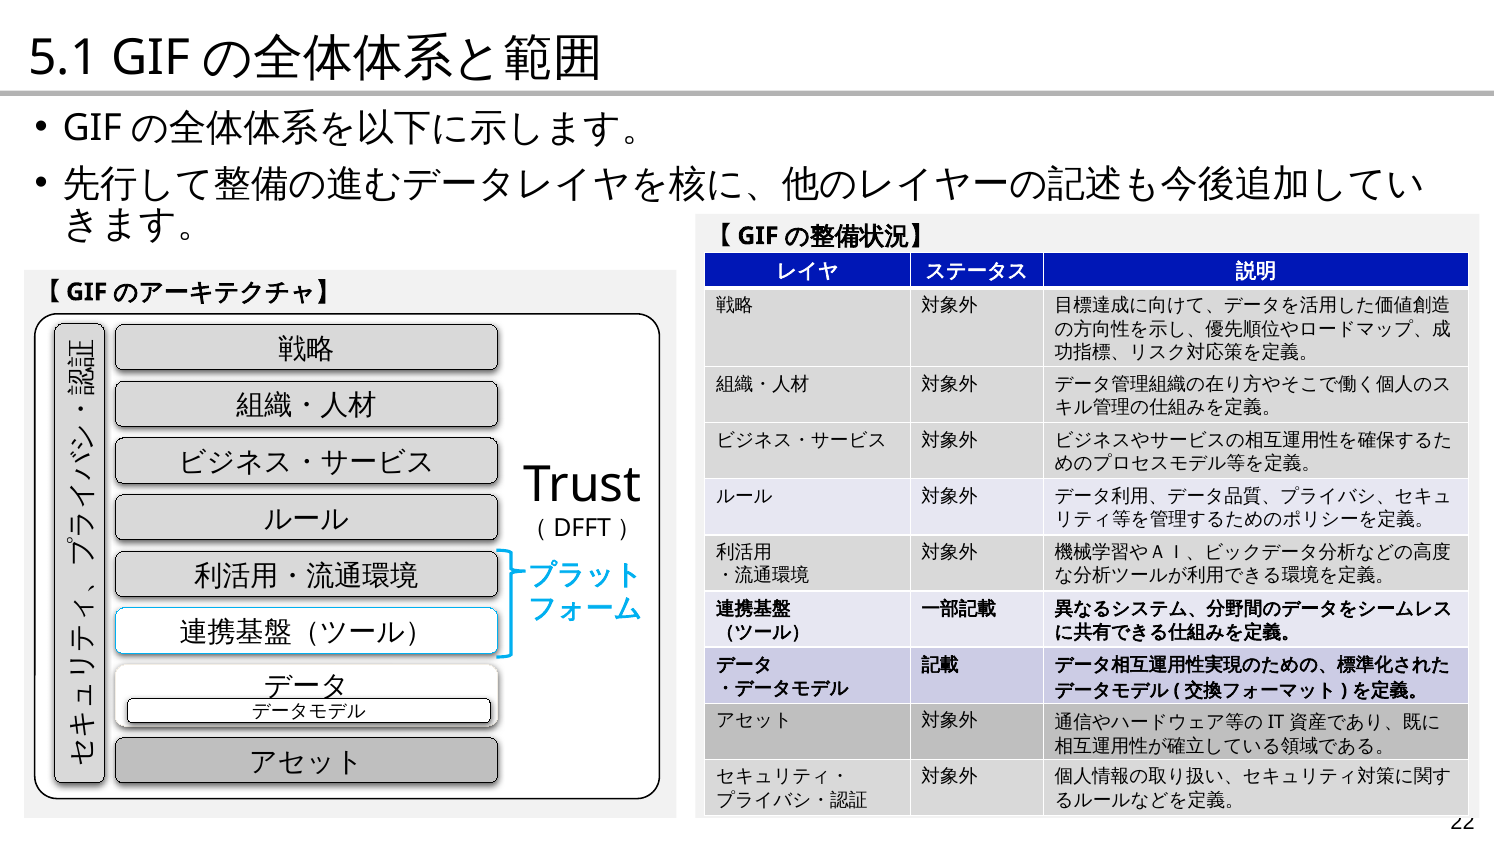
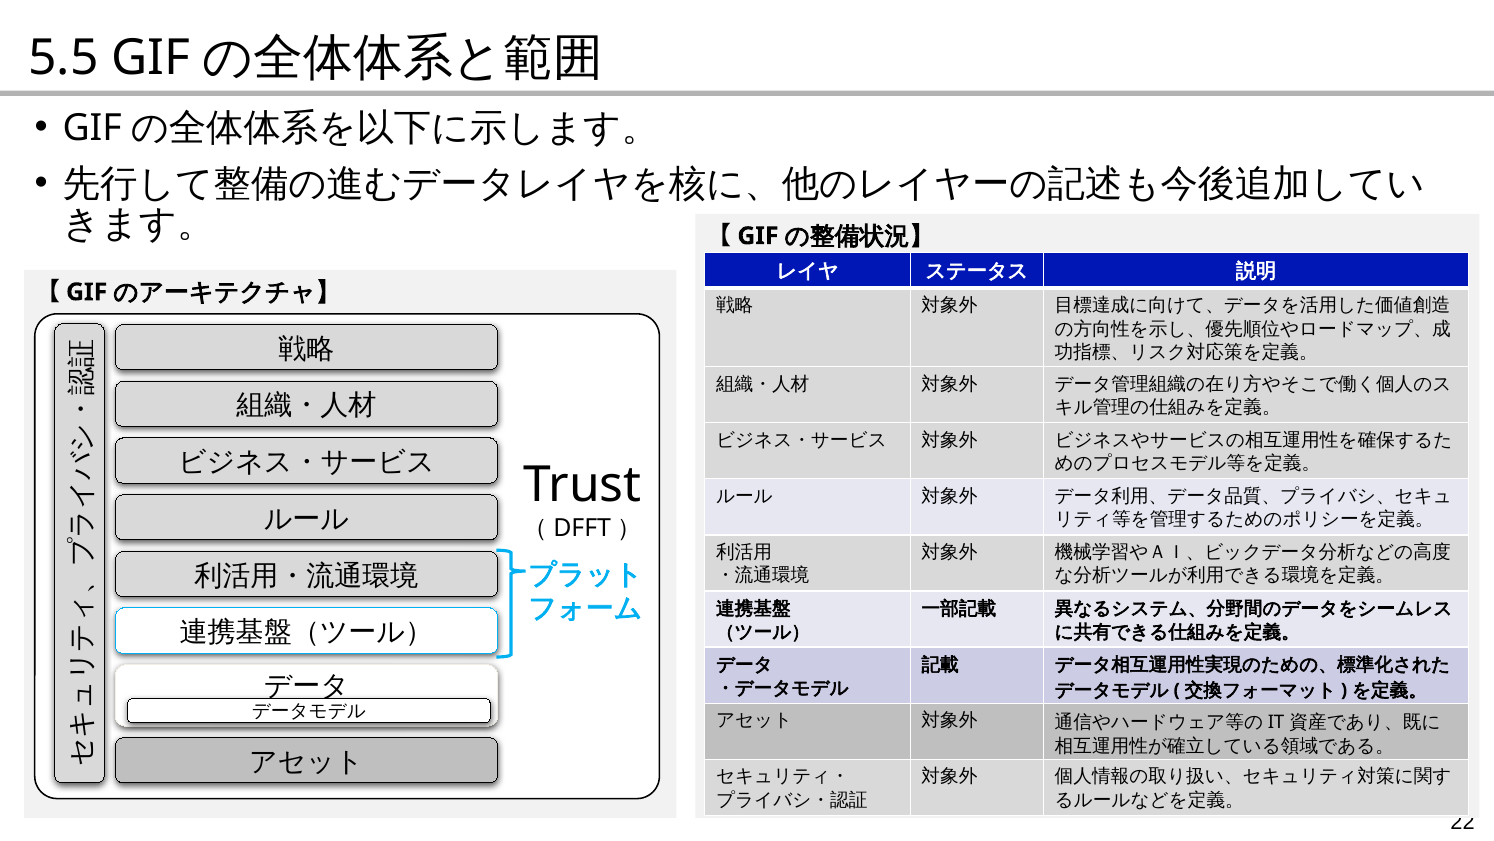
5.1: 5.1 -> 5.5 (64, 58)
